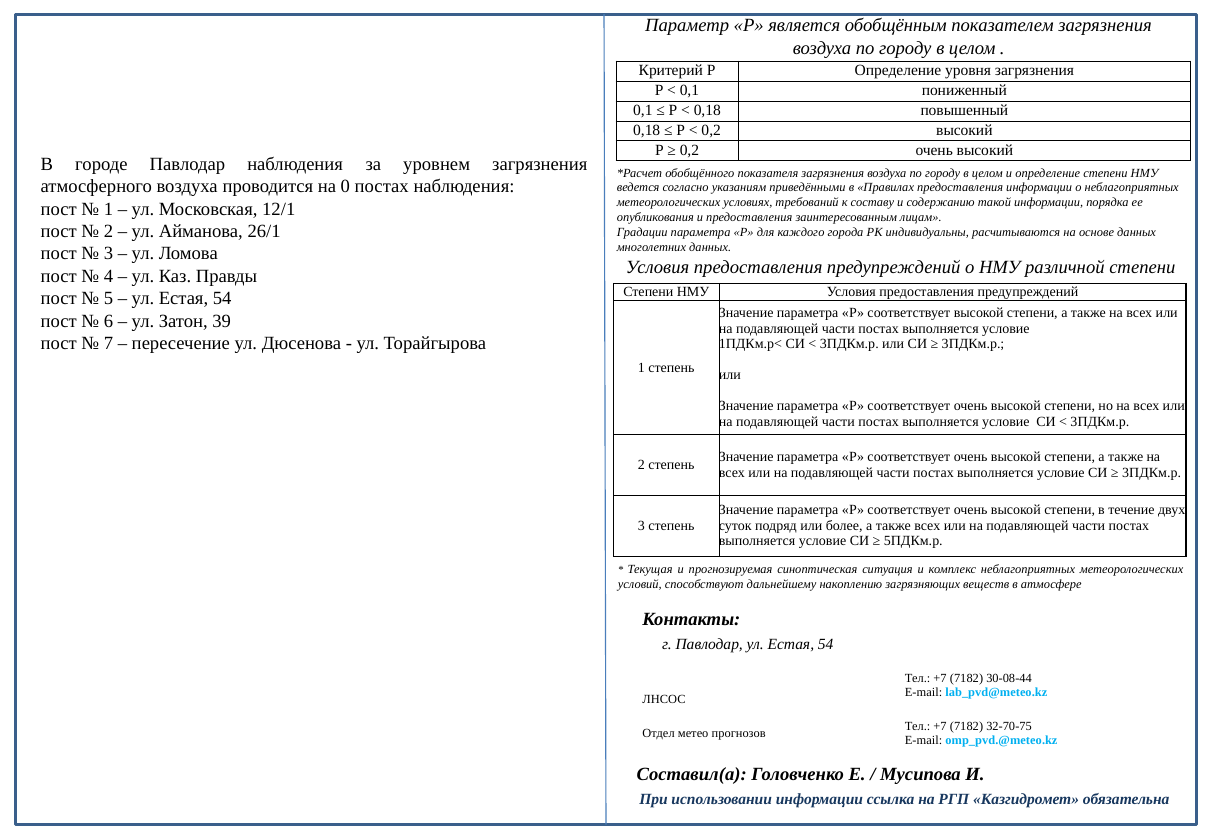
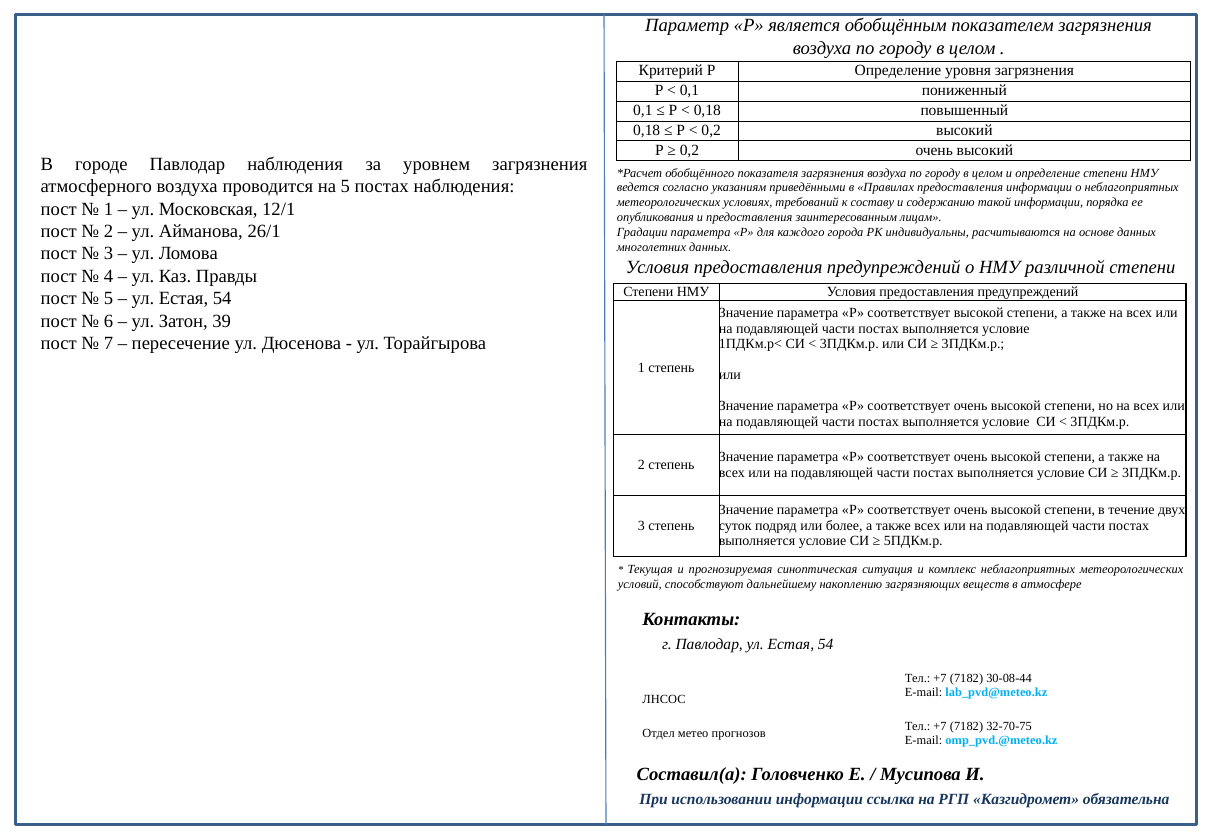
на 0: 0 -> 5 (345, 187)
